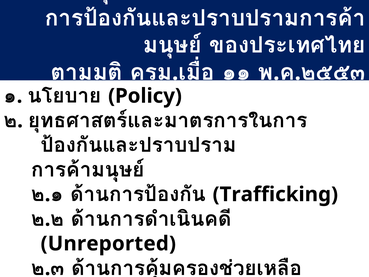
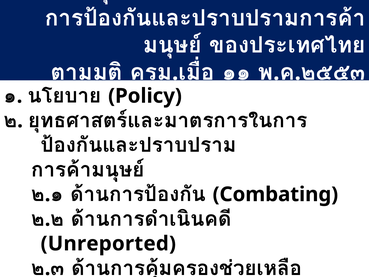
Trafficking: Trafficking -> Combating (275, 194)
